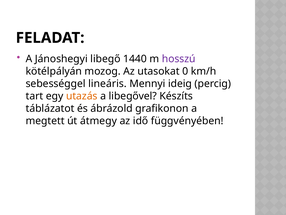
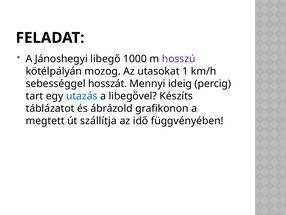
1440: 1440 -> 1000 (135, 59)
0: 0 -> 1 (185, 71)
lineáris: lineáris -> hosszát (108, 83)
utazás colour: orange -> blue (82, 96)
átmegy: átmegy -> szállítja (98, 121)
